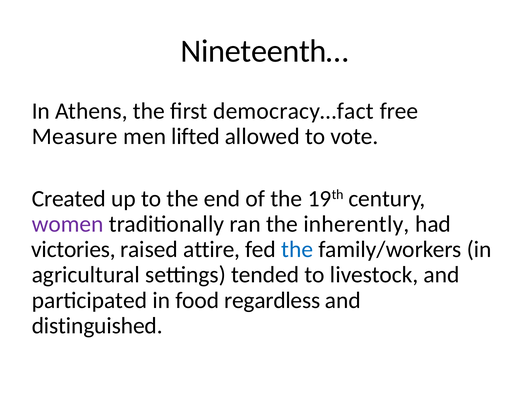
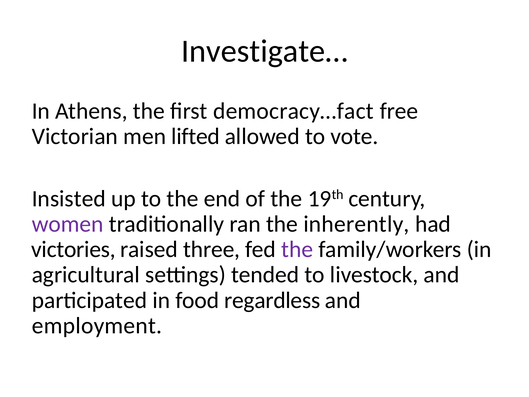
Nineteenth…: Nineteenth… -> Investigate… (264, 51)
Measure: Measure -> Victorian (75, 136)
Created: Created -> Insisted (69, 198)
attire: attire -> three (212, 249)
the colour: blue -> purple (297, 249)
distinguished: distinguished -> employment (97, 326)
